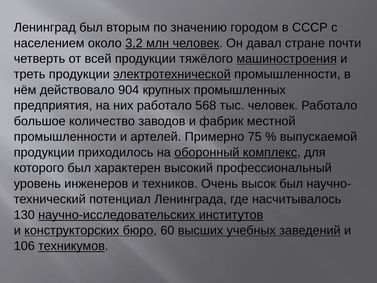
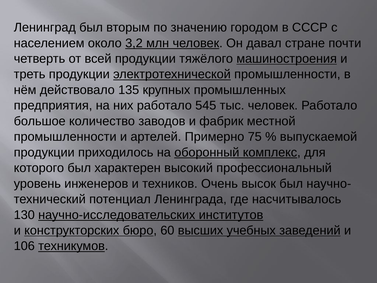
904: 904 -> 135 (129, 90)
568: 568 -> 545 (206, 105)
